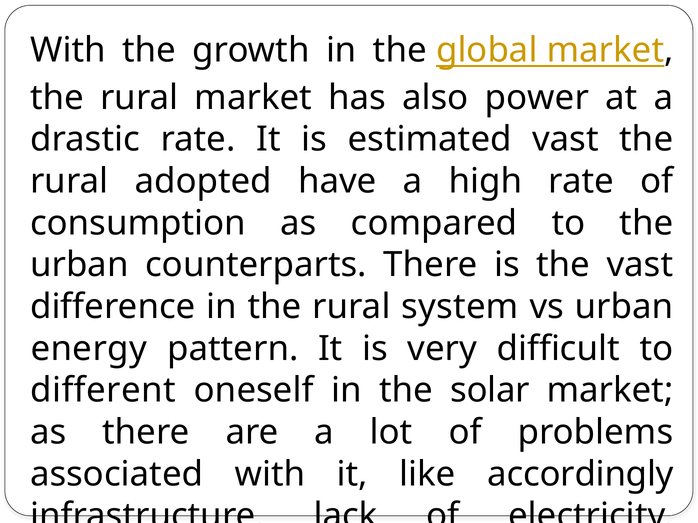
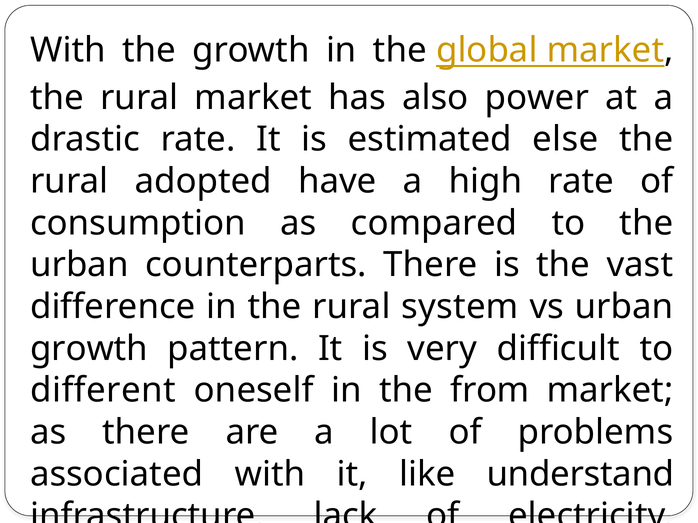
estimated vast: vast -> else (565, 140)
energy: energy -> growth (89, 349)
solar: solar -> from (490, 391)
accordingly: accordingly -> understand (581, 475)
